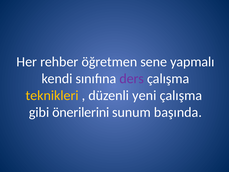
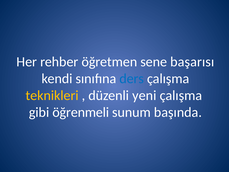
yapmalı: yapmalı -> başarısı (192, 62)
ders colour: purple -> blue (132, 78)
önerilerini: önerilerini -> öğrenmeli (81, 112)
